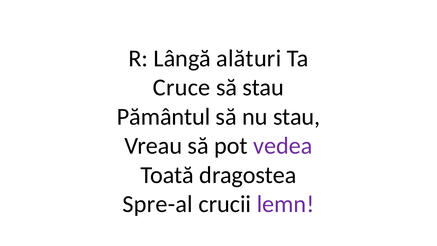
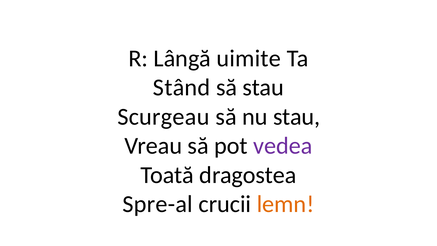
alături: alături -> uimite (249, 58)
Cruce: Cruce -> Stând (182, 87)
Pământul: Pământul -> Scurgeau (163, 117)
lemn colour: purple -> orange (285, 204)
